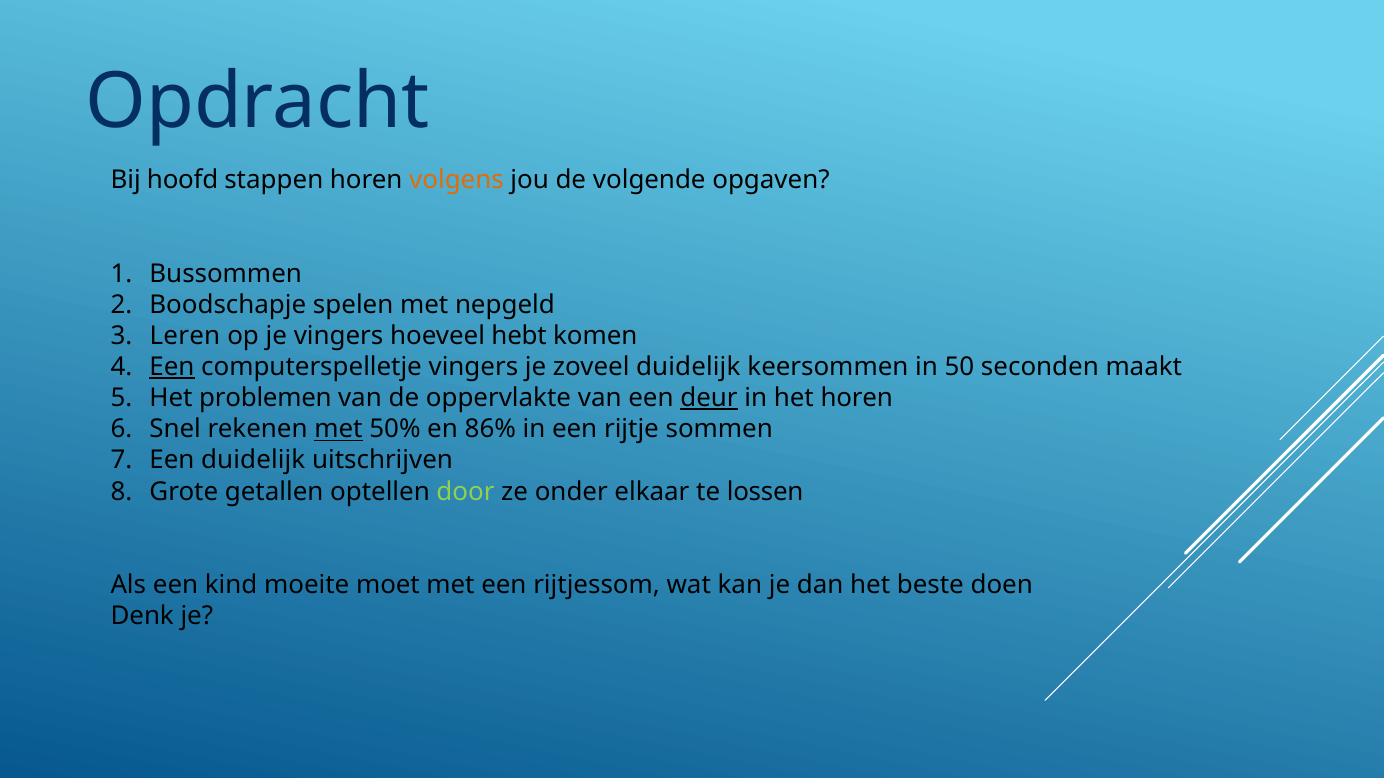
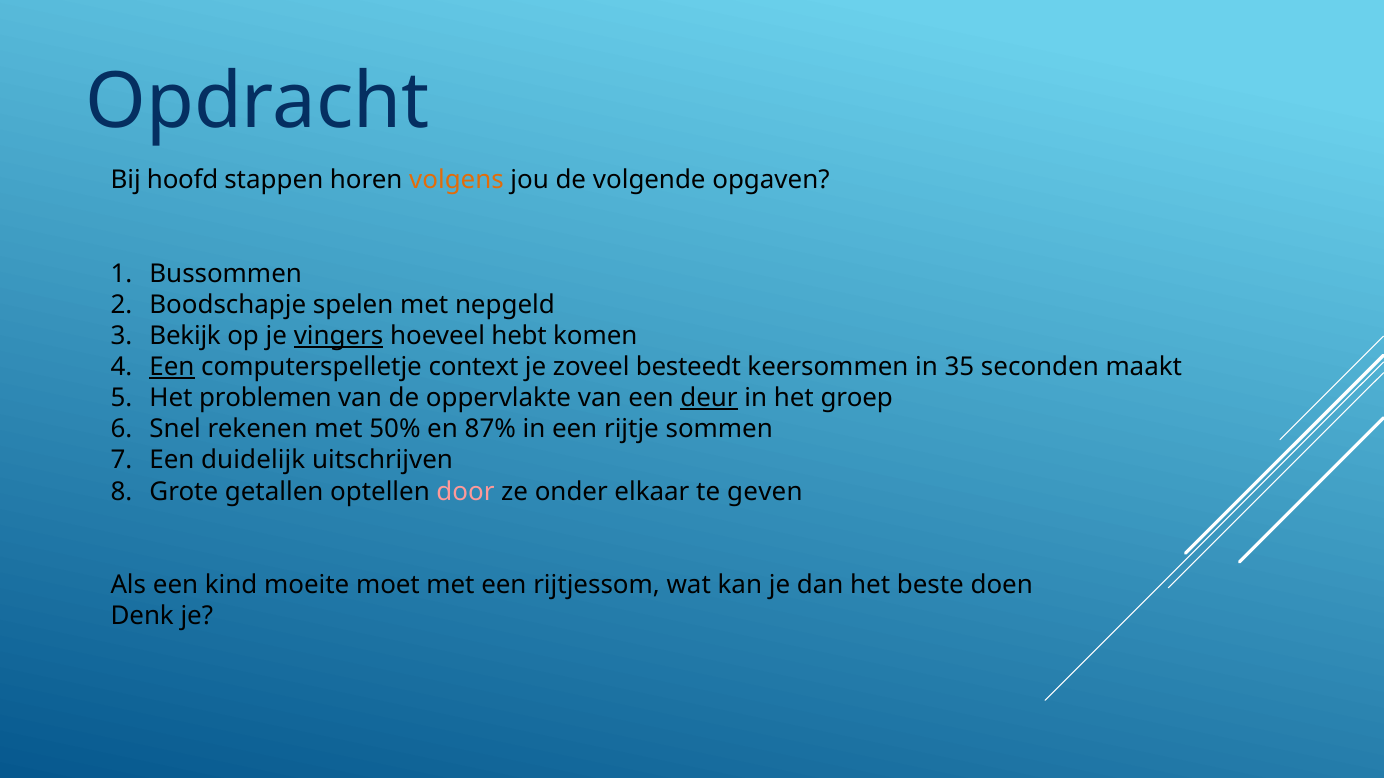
Leren: Leren -> Bekijk (185, 336)
vingers underline: none -> present (339, 336)
computerspelletje vingers: vingers -> context (474, 367)
zoveel duidelijk: duidelijk -> besteedt (688, 367)
50: 50 -> 35 (959, 367)
het horen: horen -> groep (857, 398)
met underline: present -> none (338, 430)
86%: 86% -> 87% (490, 430)
door colour: light green -> pink (465, 492)
lossen: lossen -> geven (765, 492)
